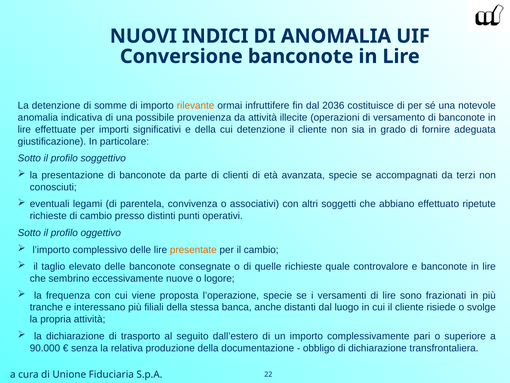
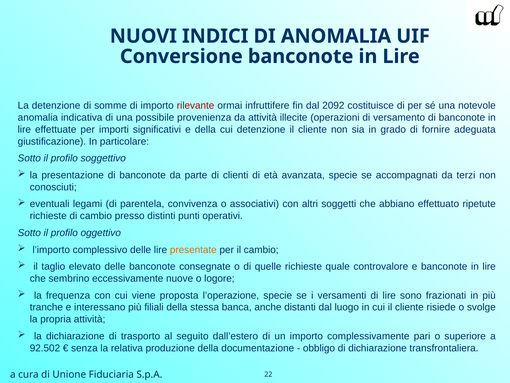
rilevante colour: orange -> red (196, 106)
2036: 2036 -> 2092 (333, 106)
90.000: 90.000 -> 92.502 (45, 348)
